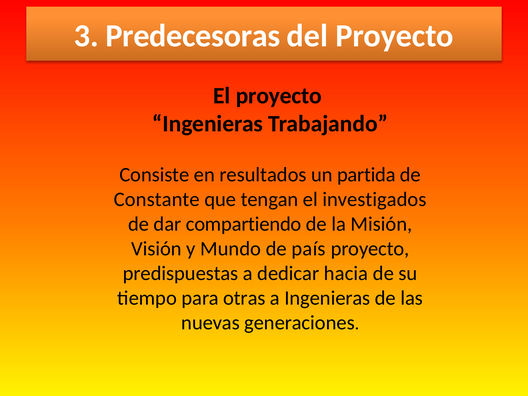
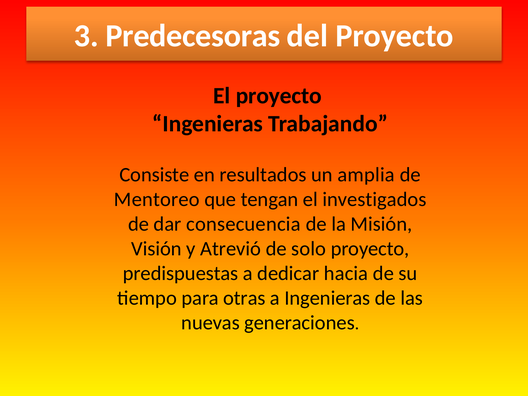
partida: partida -> amplia (366, 175)
Constante: Constante -> Mentoreo (157, 199)
compartiendo: compartiendo -> consecuencia (243, 224)
Mundo: Mundo -> Atrevió (231, 249)
país: país -> solo (309, 249)
